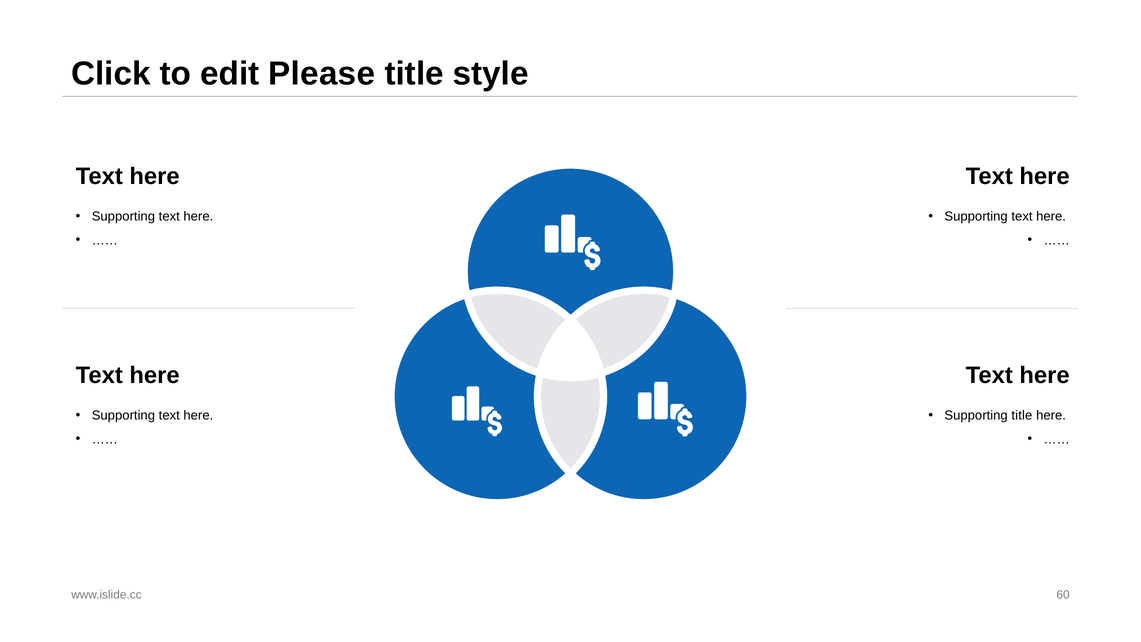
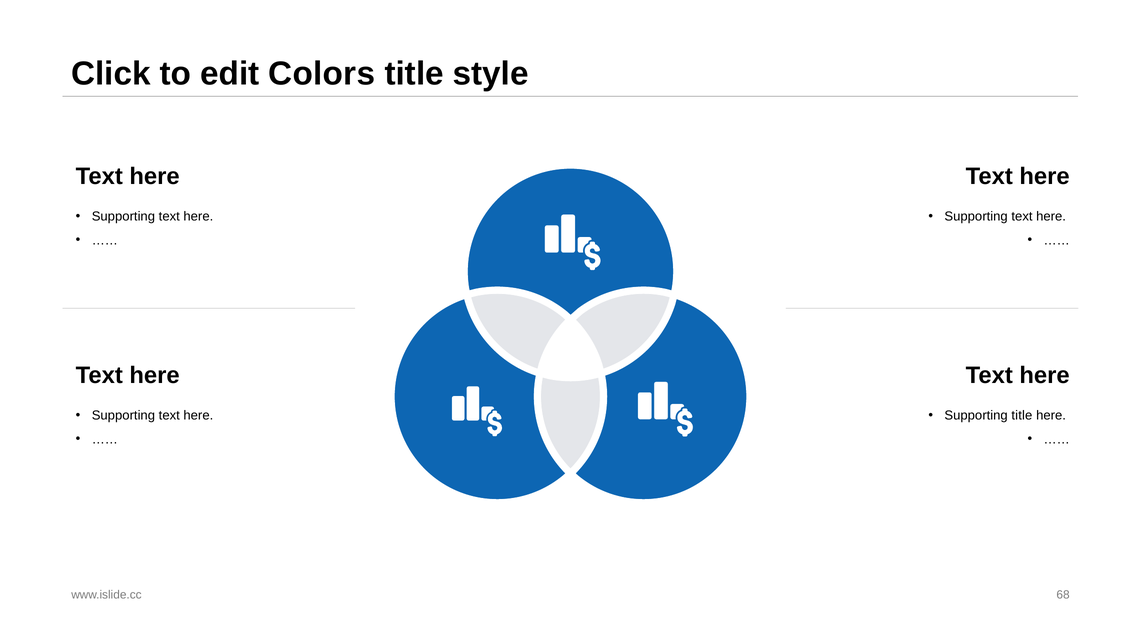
Please: Please -> Colors (322, 74)
60: 60 -> 68 (1063, 594)
